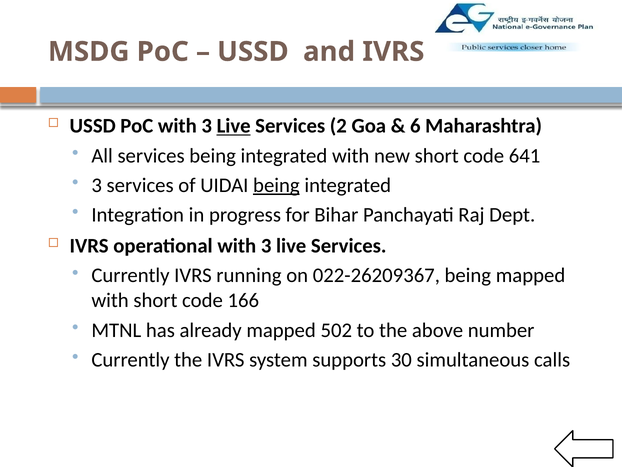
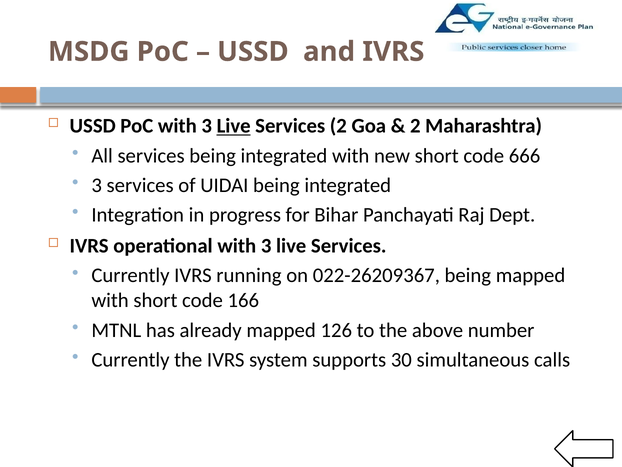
6: 6 -> 2 (415, 126)
641: 641 -> 666 (525, 155)
being underline: present -> none (276, 185)
502: 502 -> 126 (336, 330)
